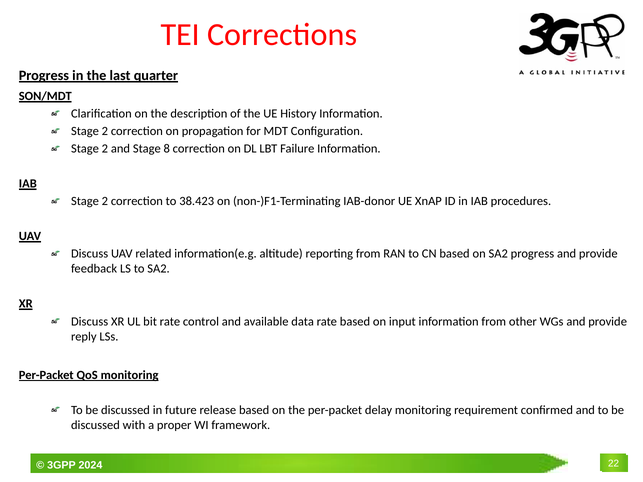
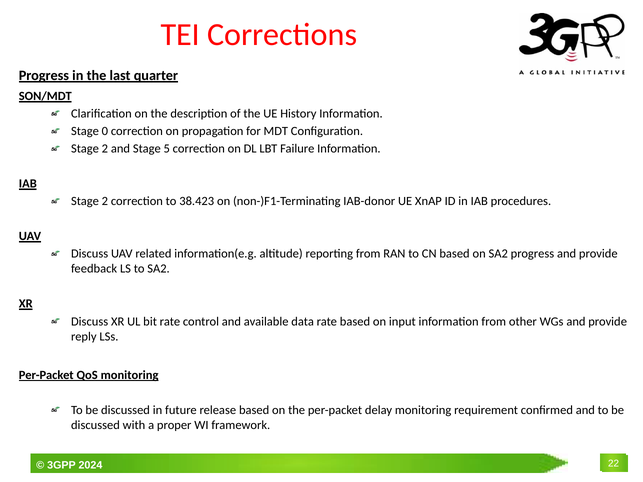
2: 2 -> 0 (105, 131)
8: 8 -> 5 (167, 149)
